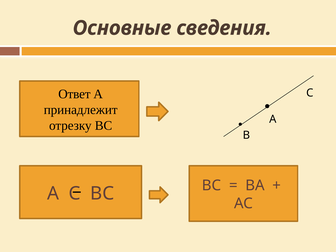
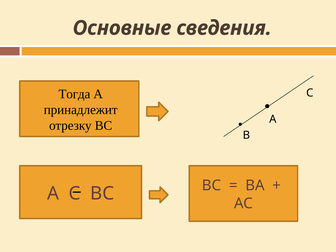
Ответ: Ответ -> Тогда (74, 94)
